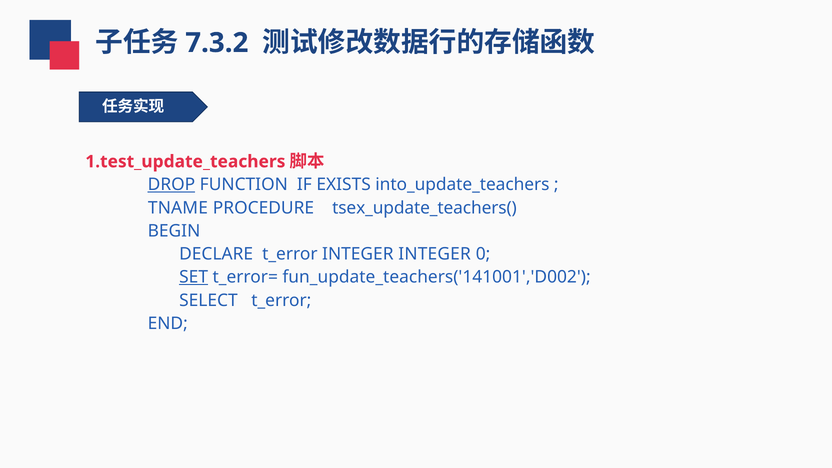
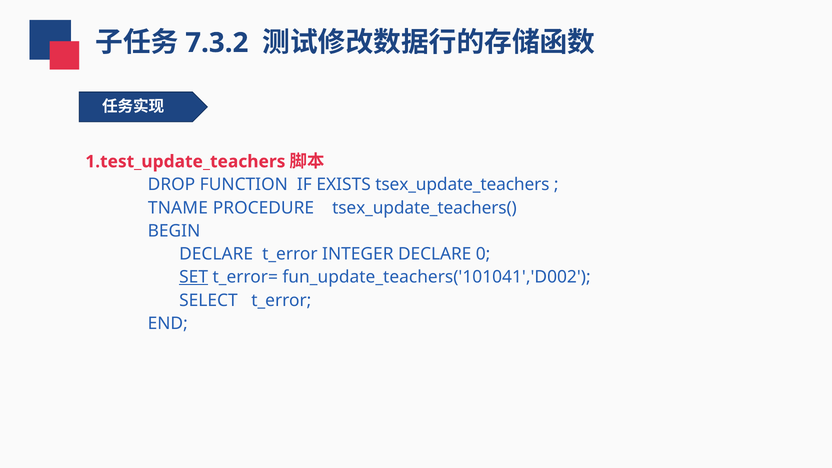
DROP underline: present -> none (171, 185)
into_update_teachers: into_update_teachers -> tsex_update_teachers (462, 185)
INTEGER INTEGER: INTEGER -> DECLARE (435, 254)
fun_update_teachers('141001','D002: fun_update_teachers('141001','D002 -> fun_update_teachers('101041','D002 (437, 277)
